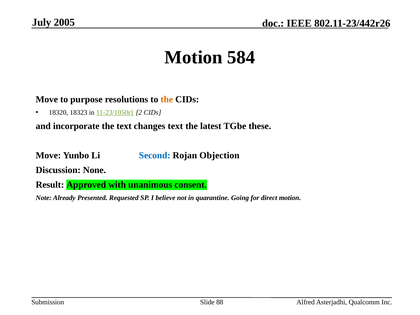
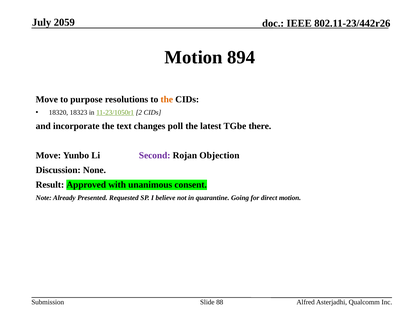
2005: 2005 -> 2059 (64, 22)
584: 584 -> 894 (241, 57)
changes text: text -> poll (175, 126)
these: these -> there (260, 126)
Second colour: blue -> purple (155, 155)
